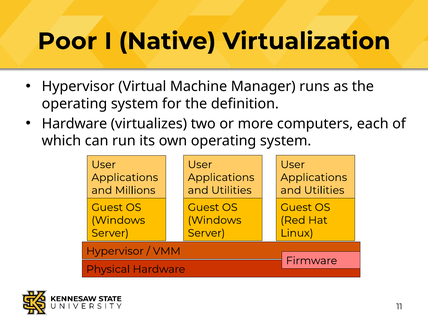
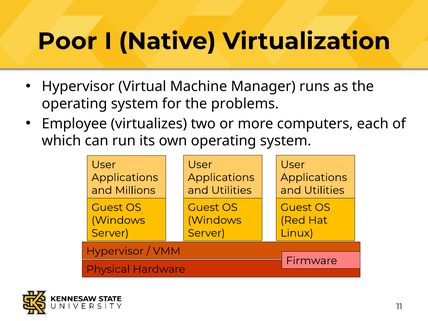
definition: definition -> problems (245, 104)
Hardware: Hardware -> Employee (74, 124)
